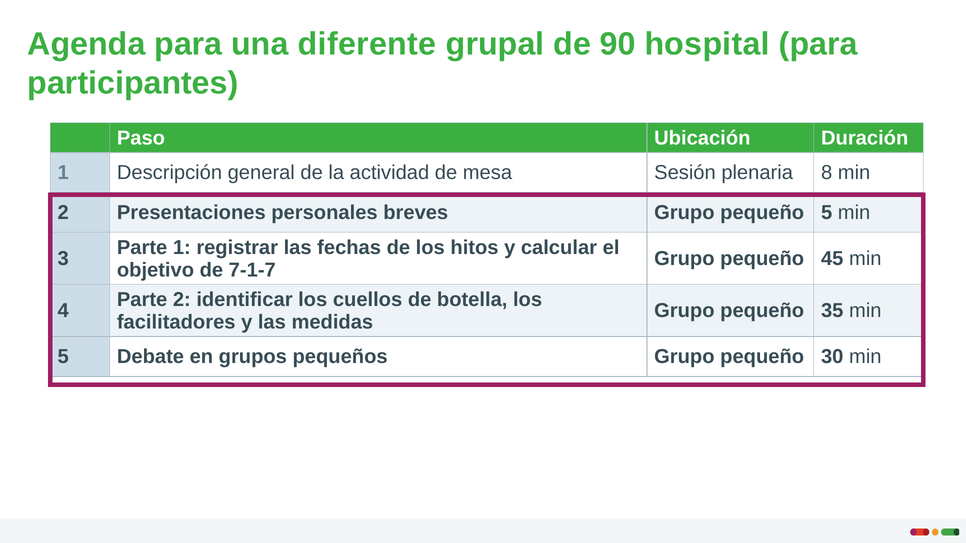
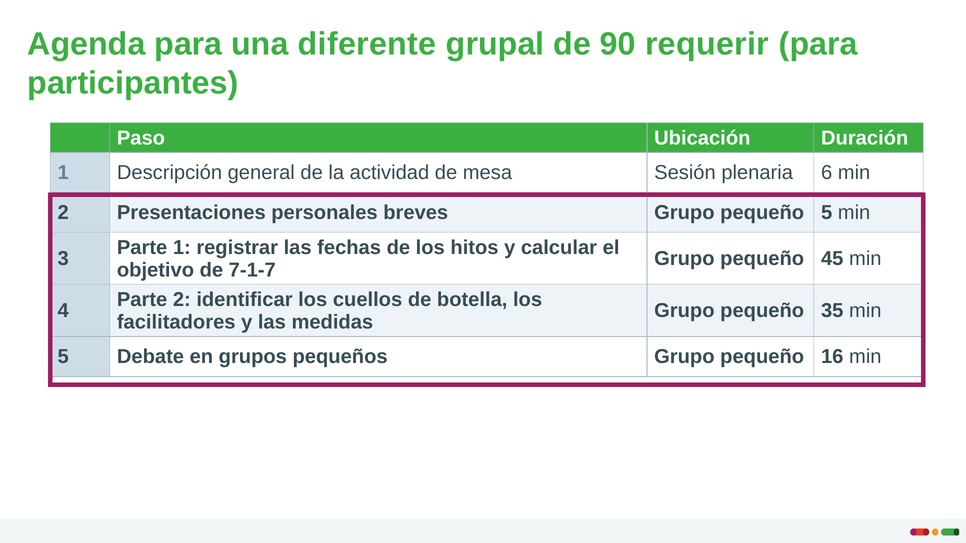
hospital: hospital -> requerir (707, 44)
8: 8 -> 6 (827, 173)
30: 30 -> 16 (832, 357)
